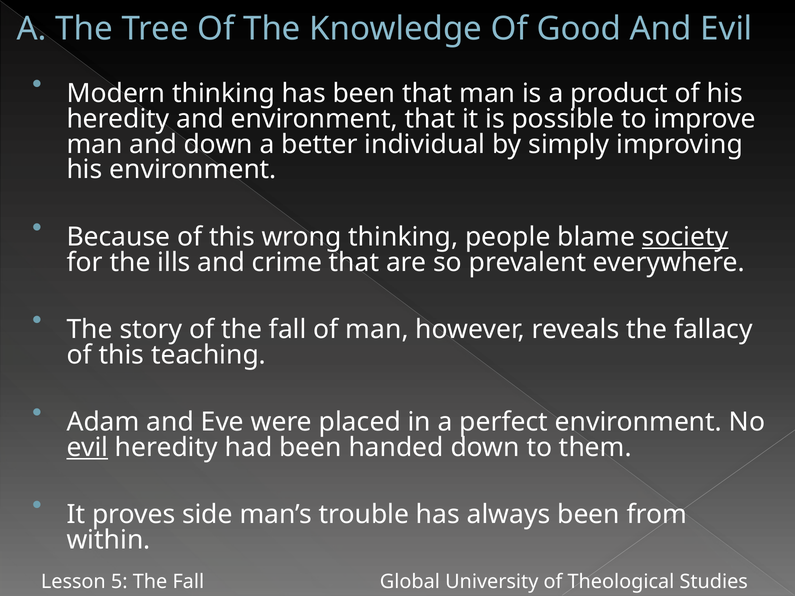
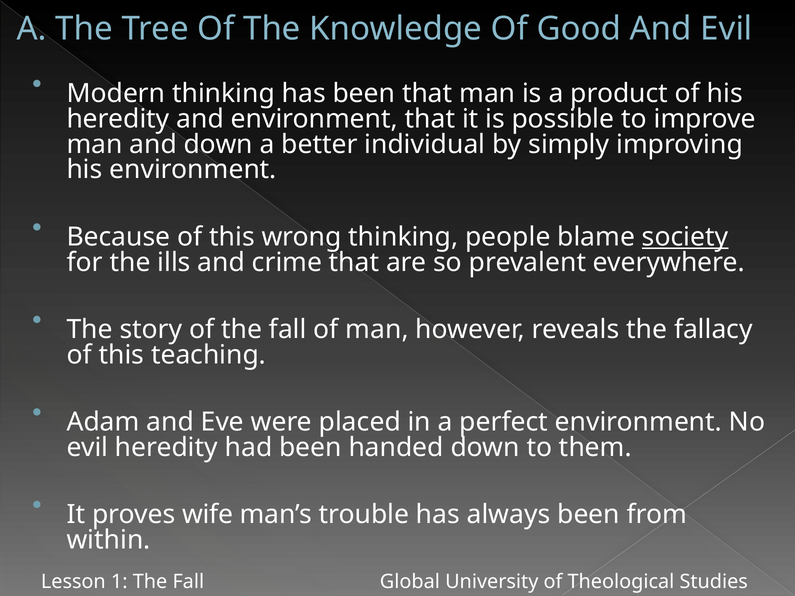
evil underline: present -> none (87, 448)
side: side -> wife (207, 515)
5: 5 -> 1 (119, 582)
